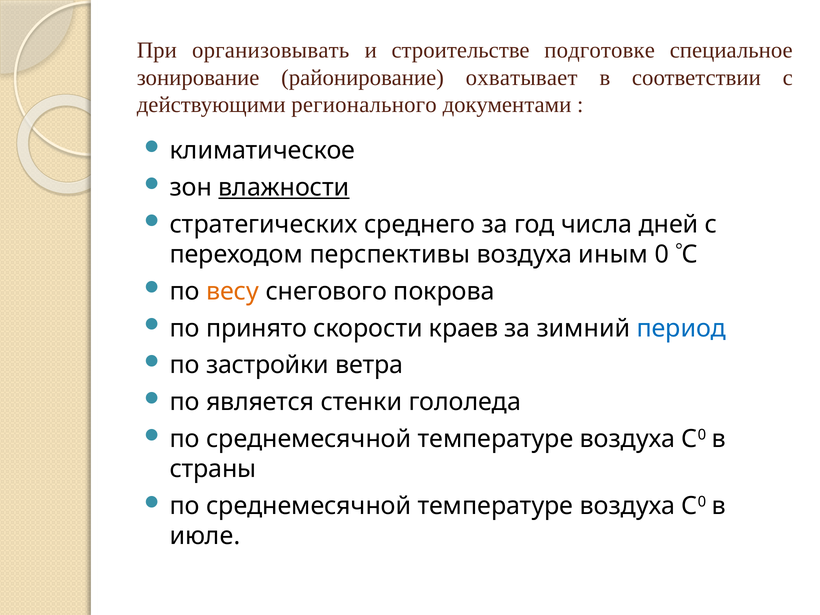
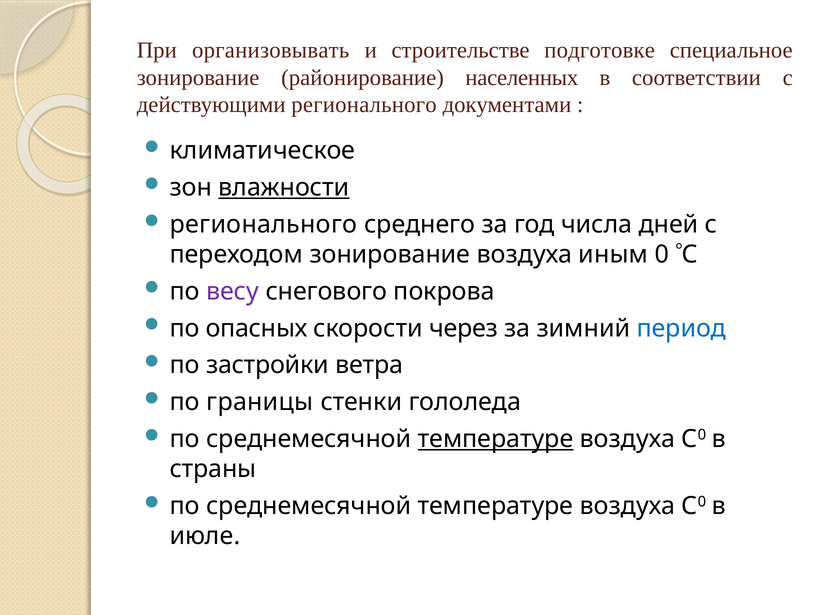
охватывает: охватывает -> населенных (522, 77)
стратегических: стратегических -> регионального (263, 224)
переходом перспективы: перспективы -> зонирование (390, 255)
весу colour: orange -> purple (233, 291)
принято: принято -> опасных (257, 328)
краев: краев -> через (464, 328)
является: является -> границы (260, 402)
температуре underline: none -> present (496, 439)
